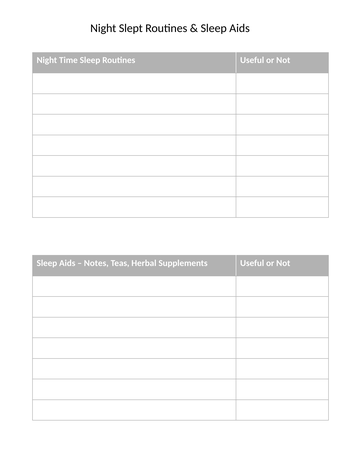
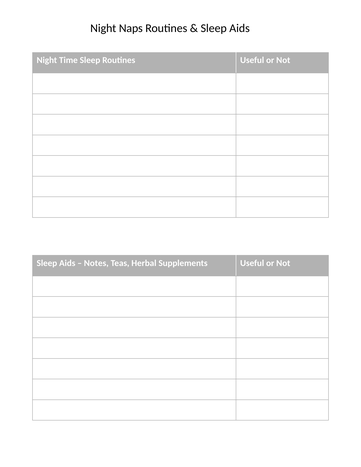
Slept: Slept -> Naps (131, 28)
